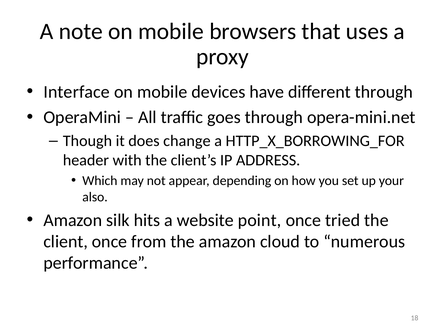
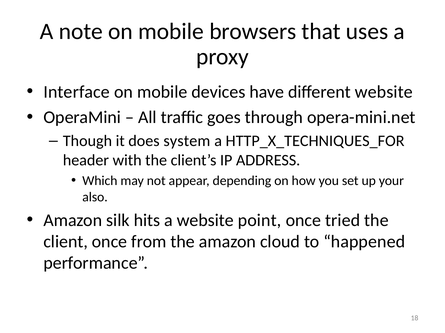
different through: through -> website (384, 92)
change: change -> system (187, 141)
HTTP_X_BORROWING_FOR: HTTP_X_BORROWING_FOR -> HTTP_X_TECHNIQUES_FOR (315, 141)
numerous: numerous -> happened (364, 242)
